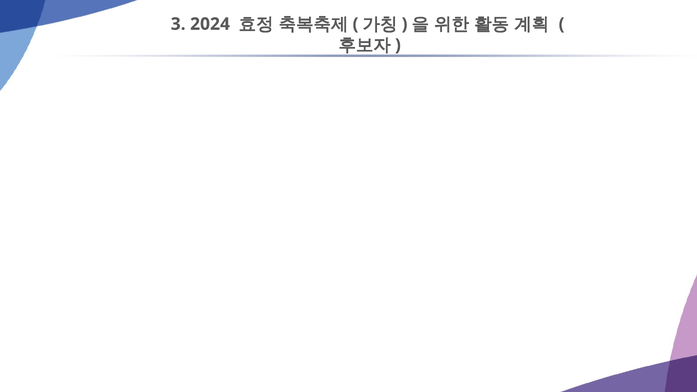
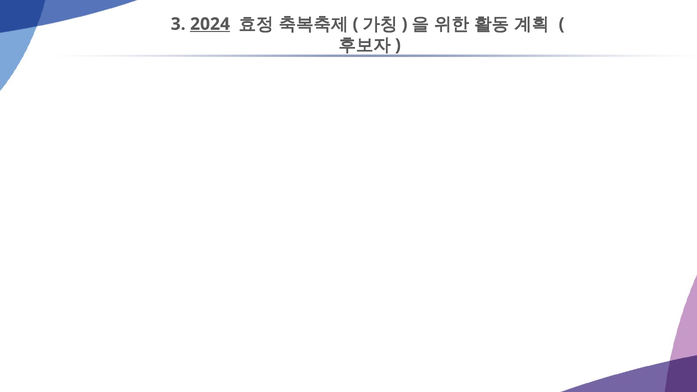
2024 underline: none -> present (210, 24)
